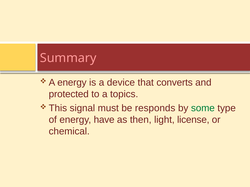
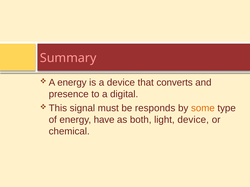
protected: protected -> presence (69, 94)
topics: topics -> digital (124, 94)
some colour: green -> orange (203, 108)
then: then -> both (141, 120)
light license: license -> device (193, 120)
